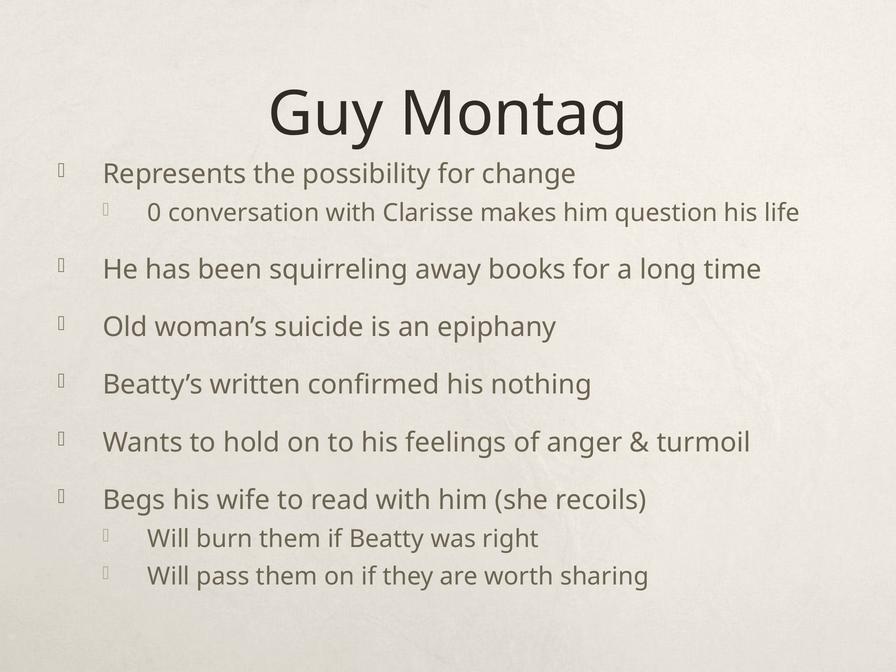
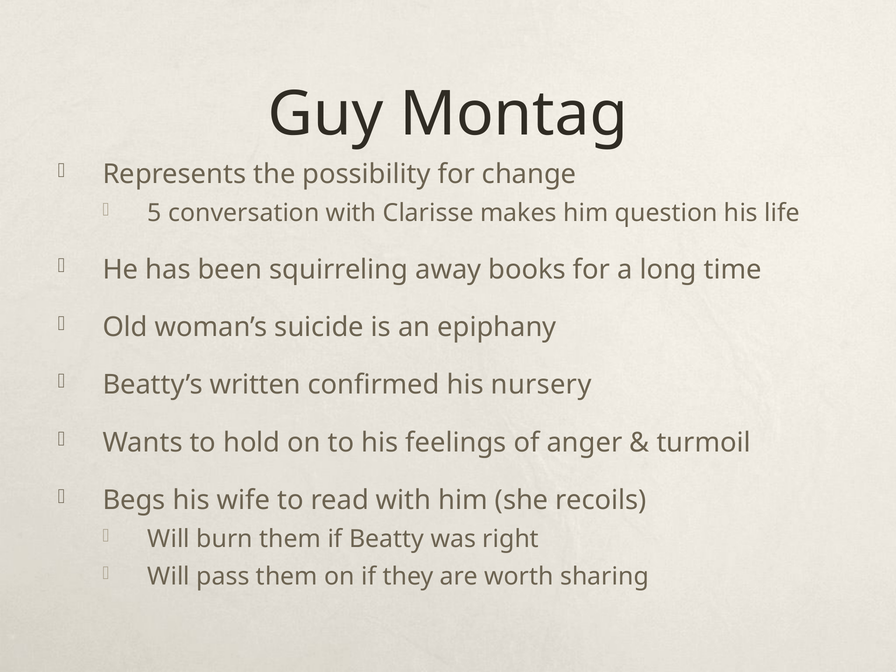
0: 0 -> 5 (155, 213)
nothing: nothing -> nursery (541, 385)
